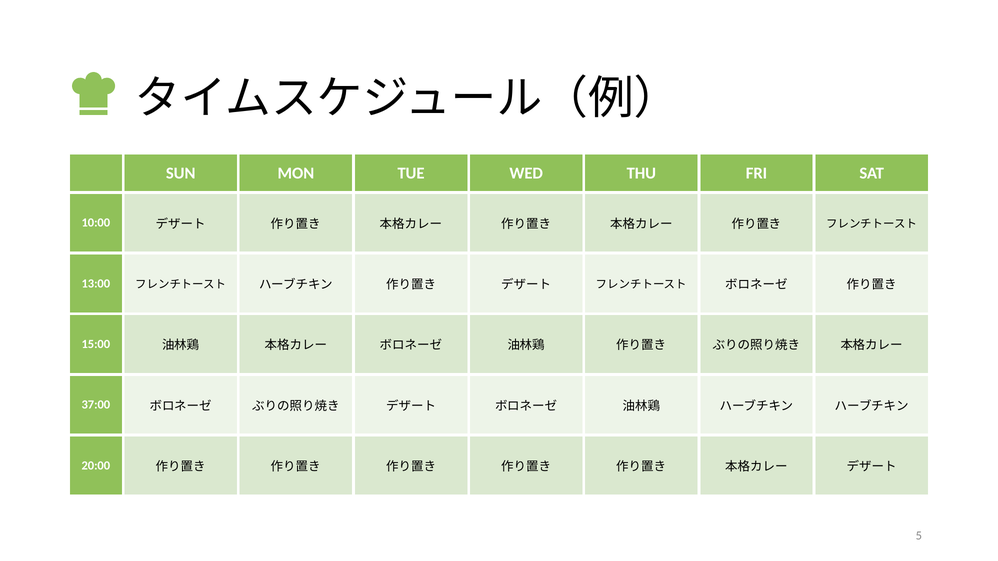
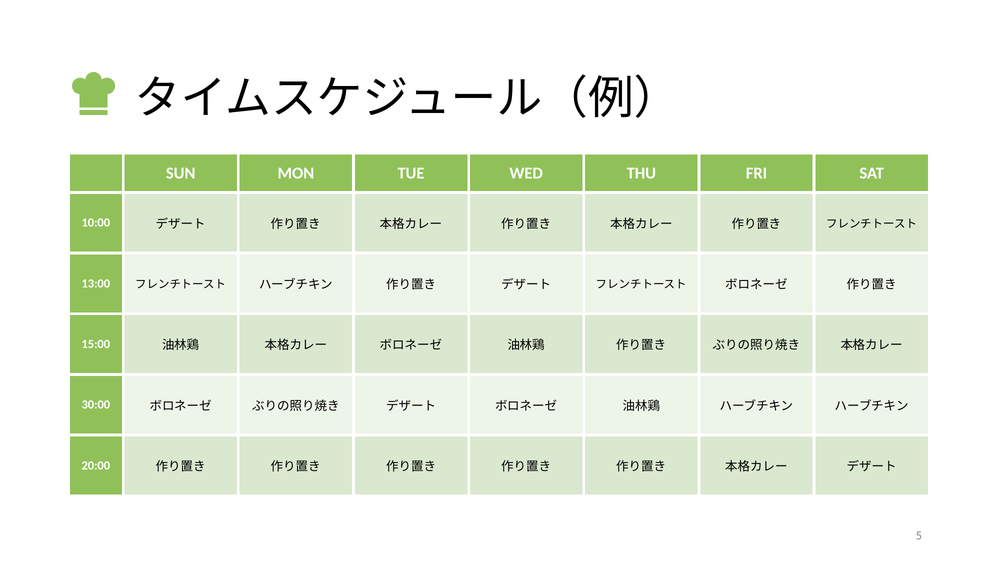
37:00: 37:00 -> 30:00 (96, 405)
